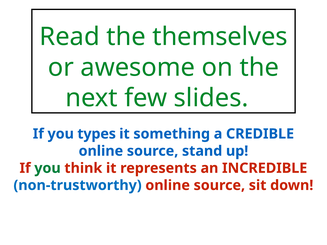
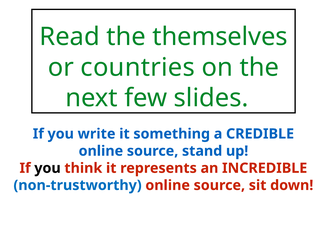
awesome: awesome -> countries (138, 67)
types: types -> write (97, 134)
you colour: green -> black (47, 168)
